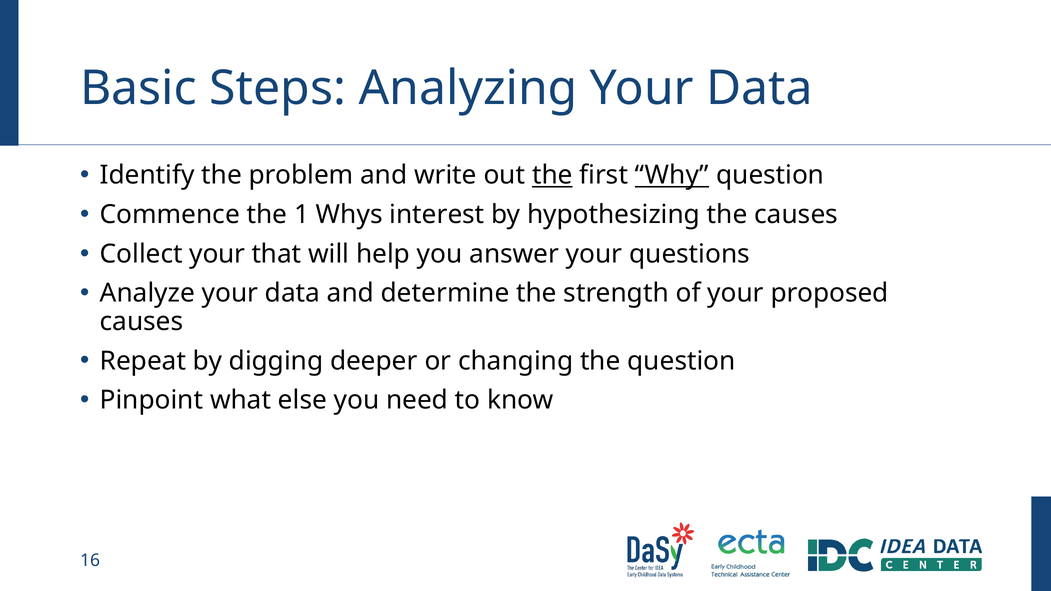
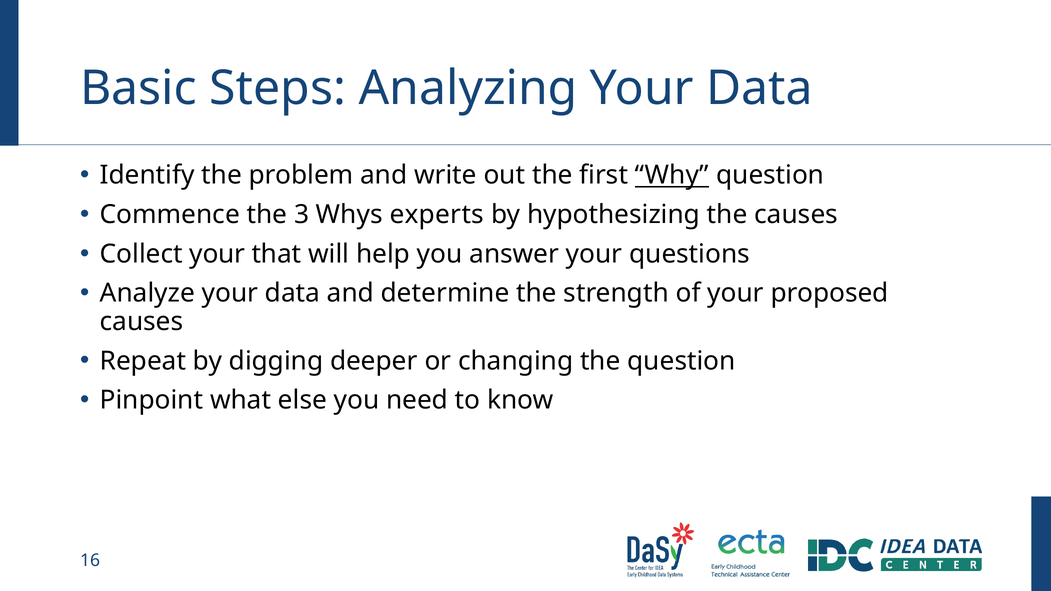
the underline: present -> none (552, 175)
1: 1 -> 3 (302, 215)
interest: interest -> experts (437, 215)
